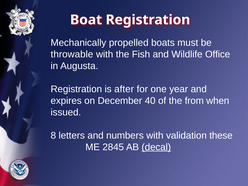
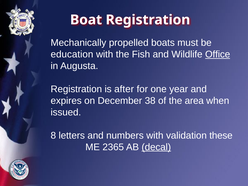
throwable: throwable -> education (72, 54)
Office underline: none -> present (218, 54)
40: 40 -> 38 (150, 101)
from: from -> area (194, 101)
2845: 2845 -> 2365 (113, 147)
